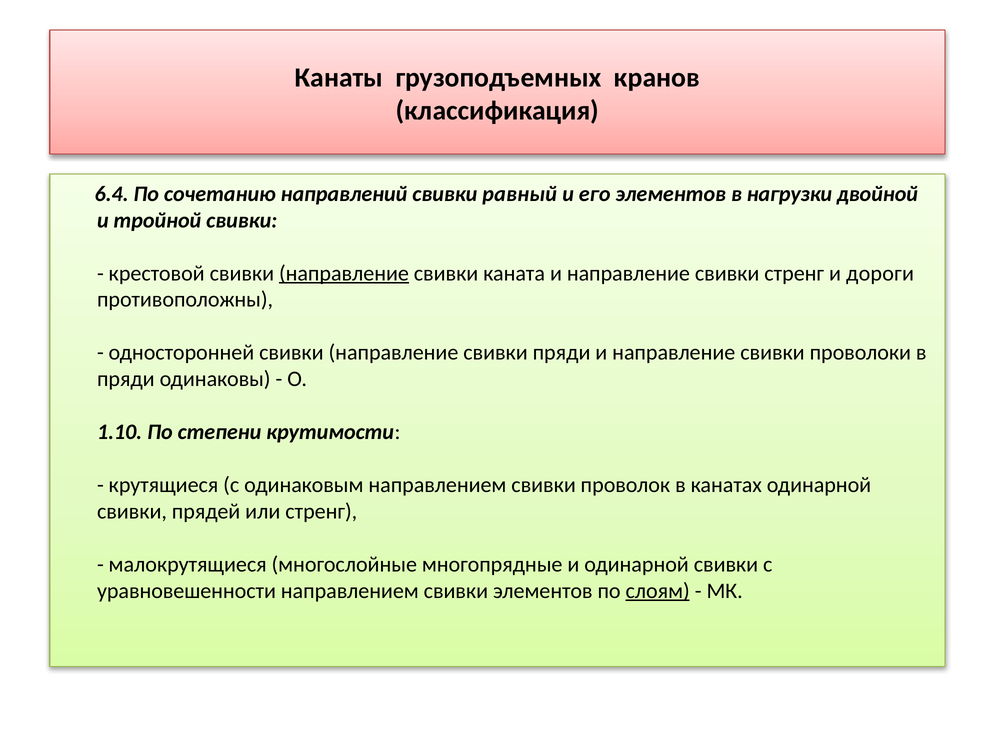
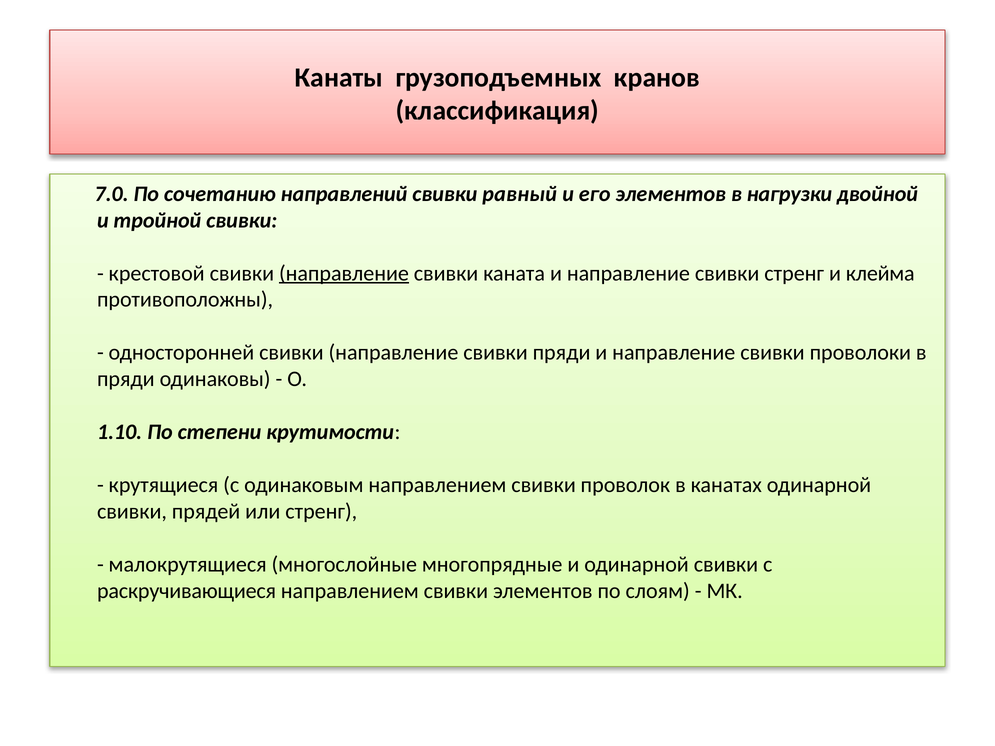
6.4: 6.4 -> 7.0 (112, 194)
дороги: дороги -> клейма (880, 273)
уравновешенности: уравновешенности -> раскручивающиеся (187, 591)
слоям underline: present -> none (658, 591)
